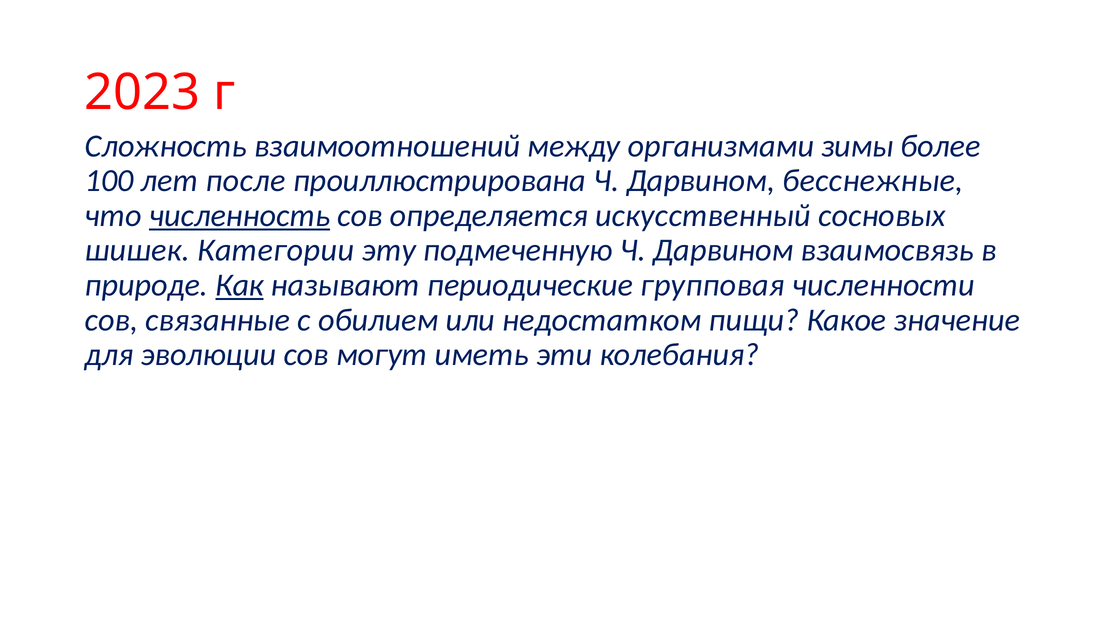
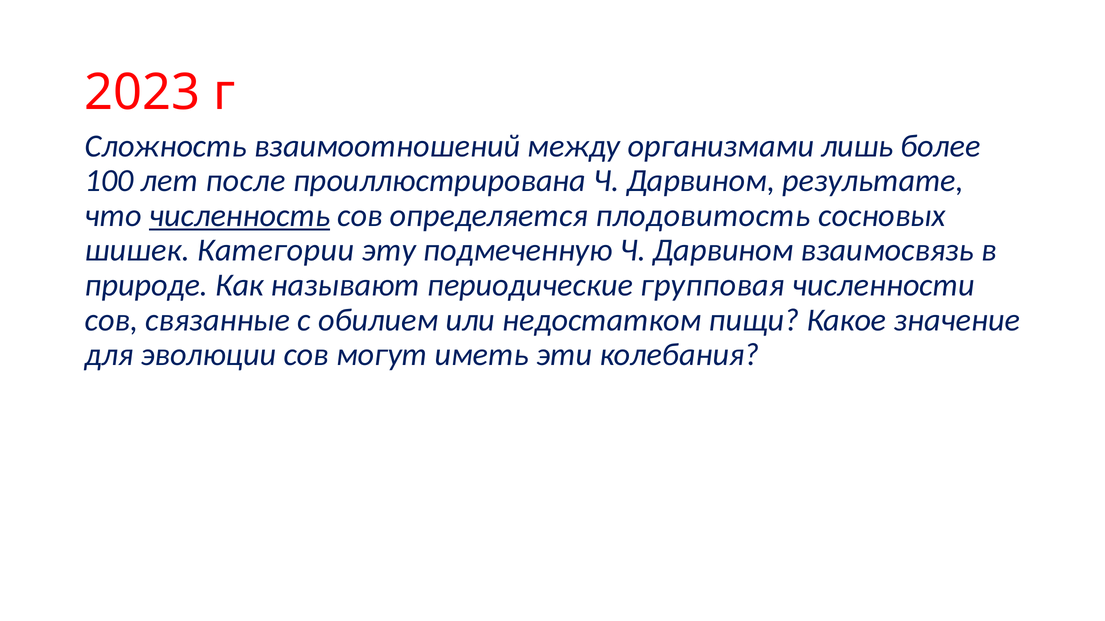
зимы: зимы -> лишь (857, 146)
бесснежные: бесснежные -> результате (873, 181)
искусственный: искусственный -> плодовитость (703, 216)
Как underline: present -> none (240, 285)
